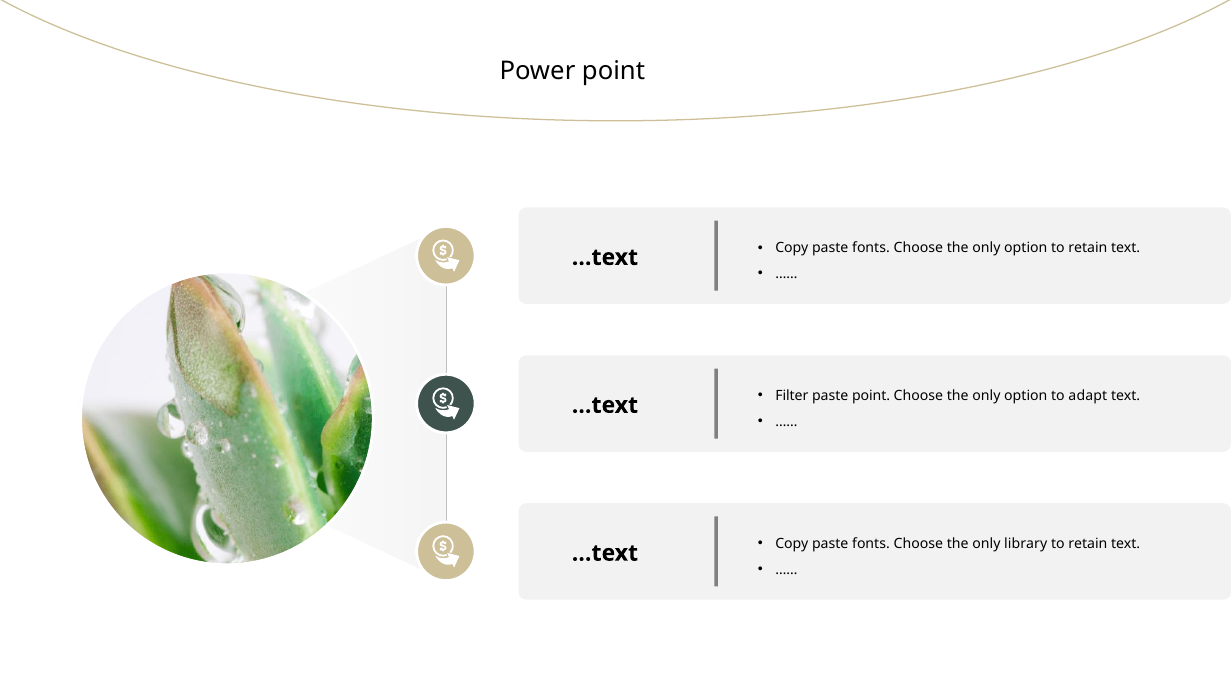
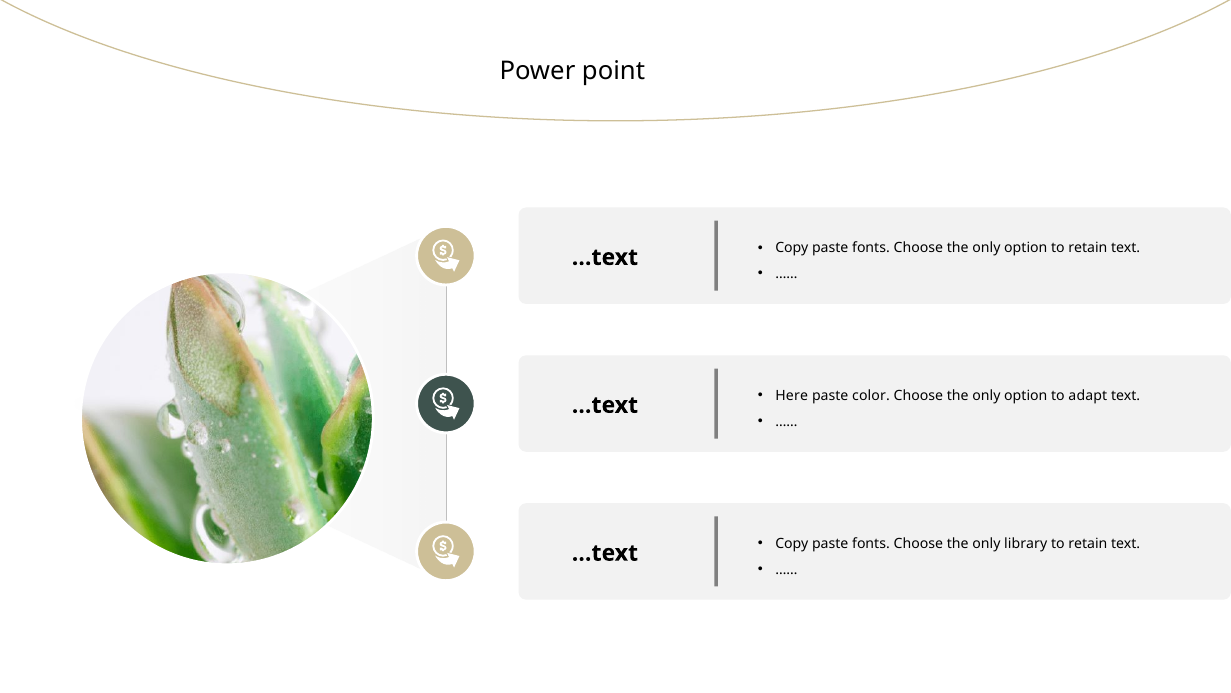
Filter: Filter -> Here (792, 396)
paste point: point -> color (871, 396)
